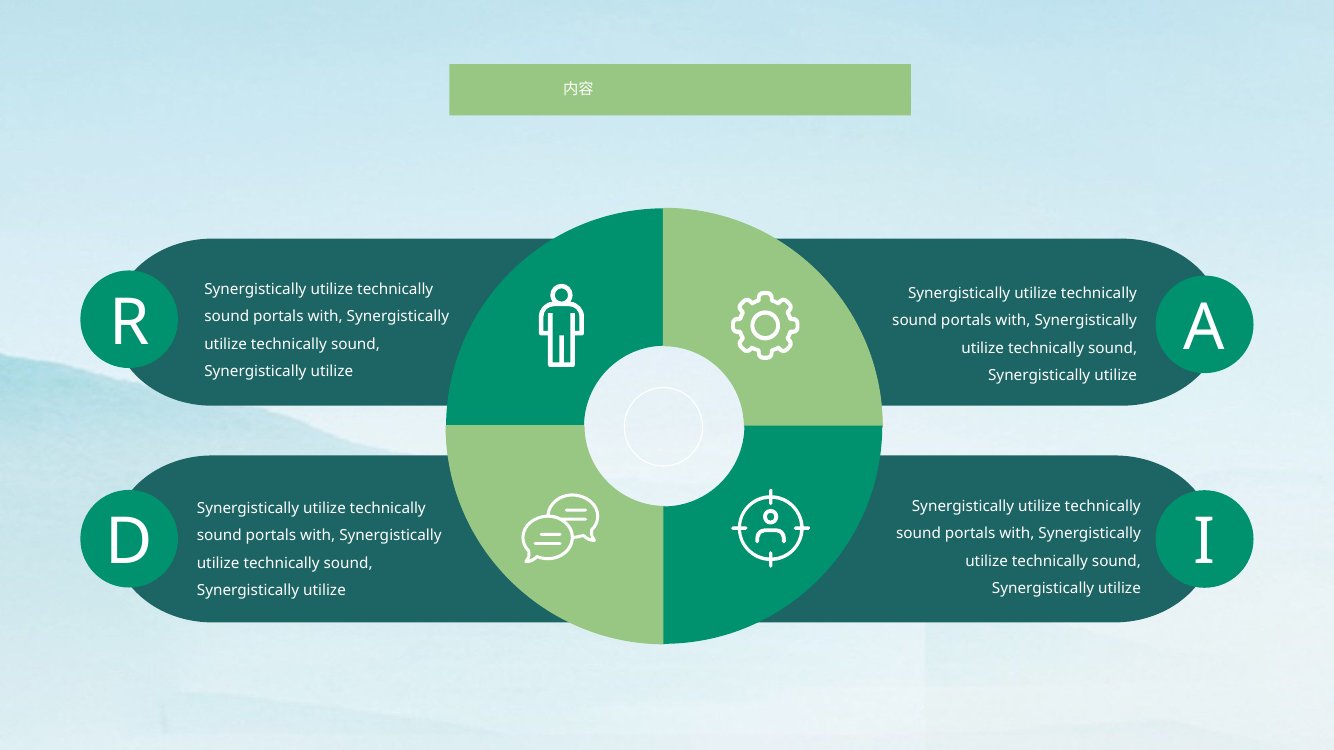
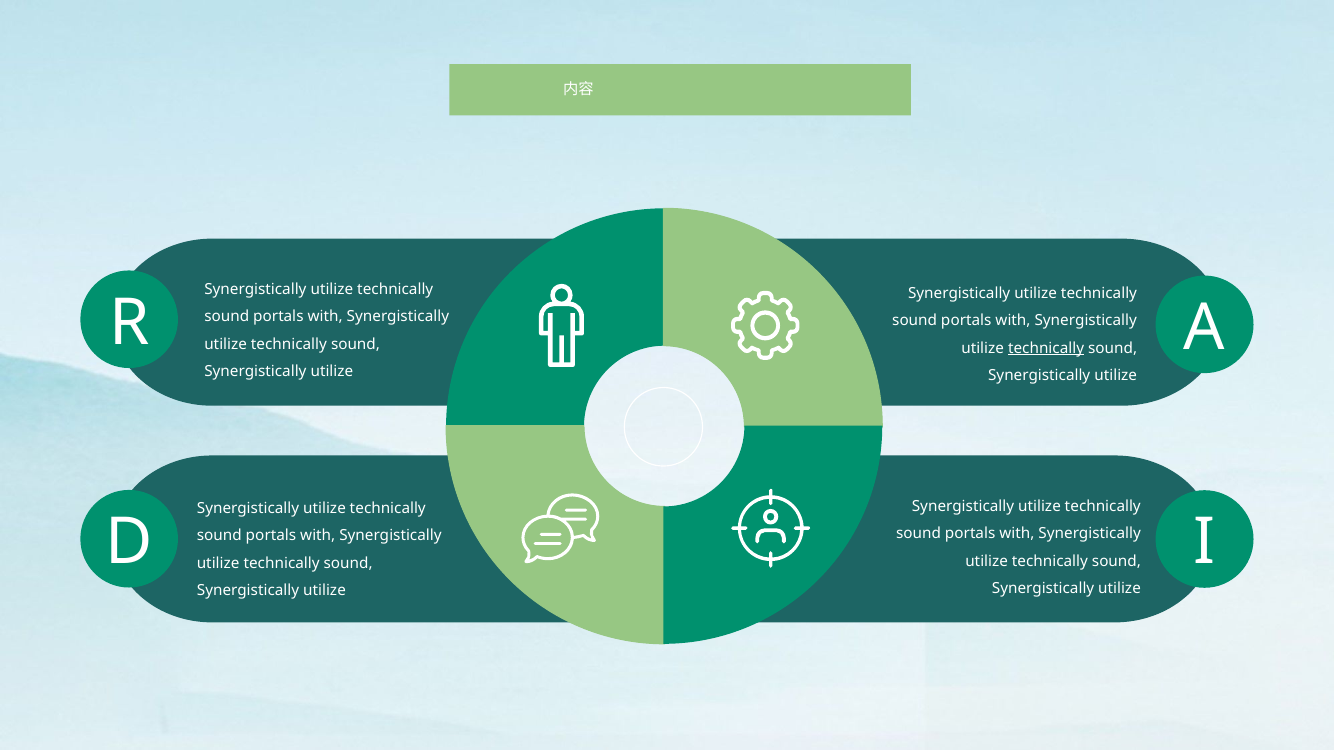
technically underline: none -> present (1046, 349)
